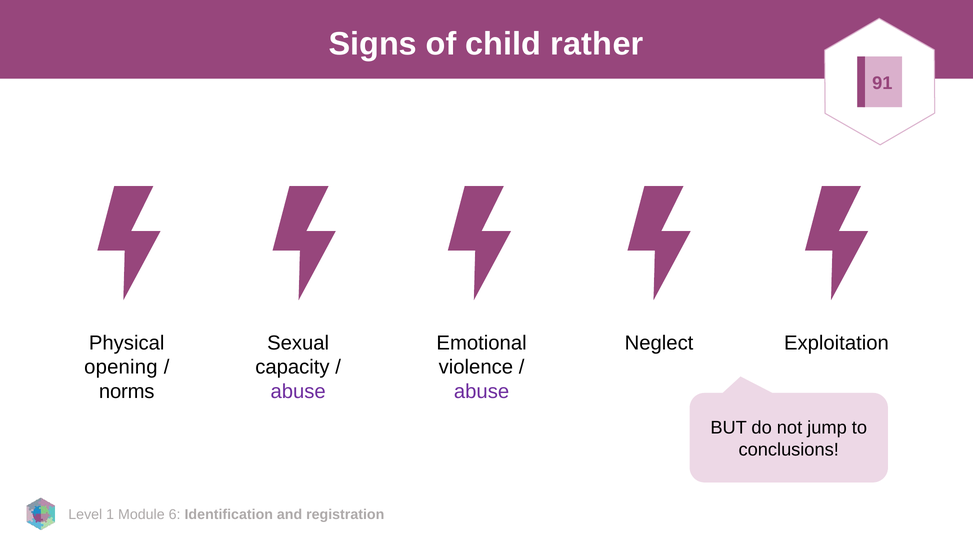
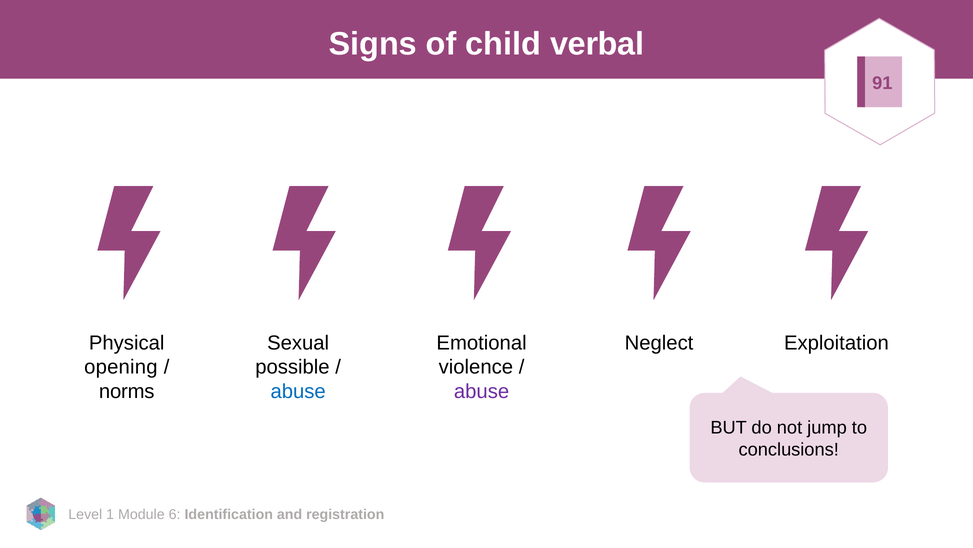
rather: rather -> verbal (597, 44)
capacity: capacity -> possible (292, 367)
abuse colour: purple -> blue (298, 391)
